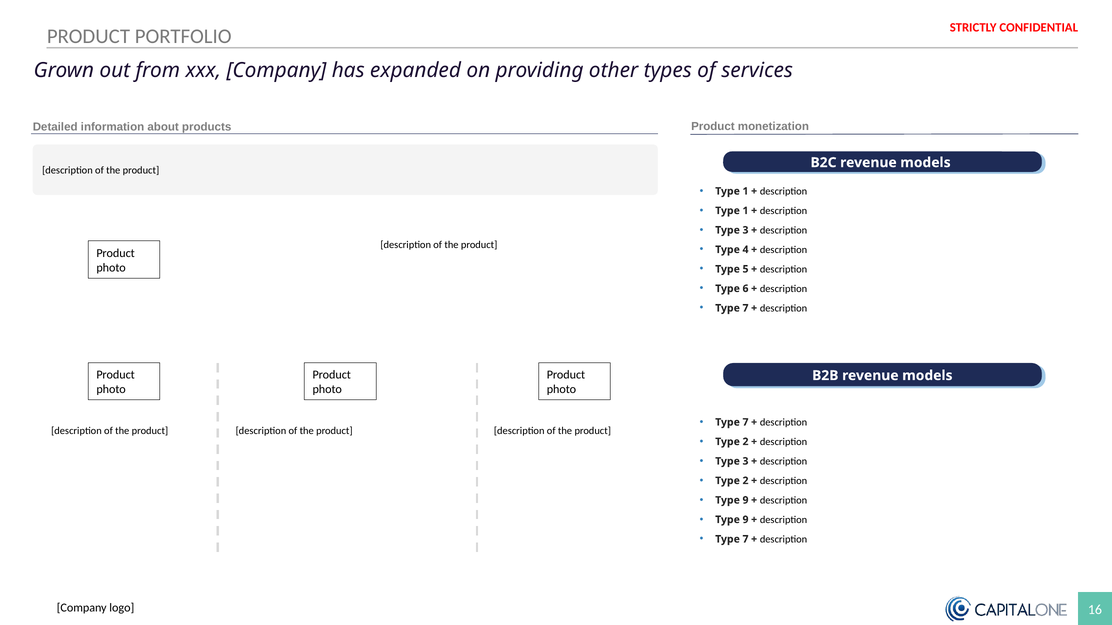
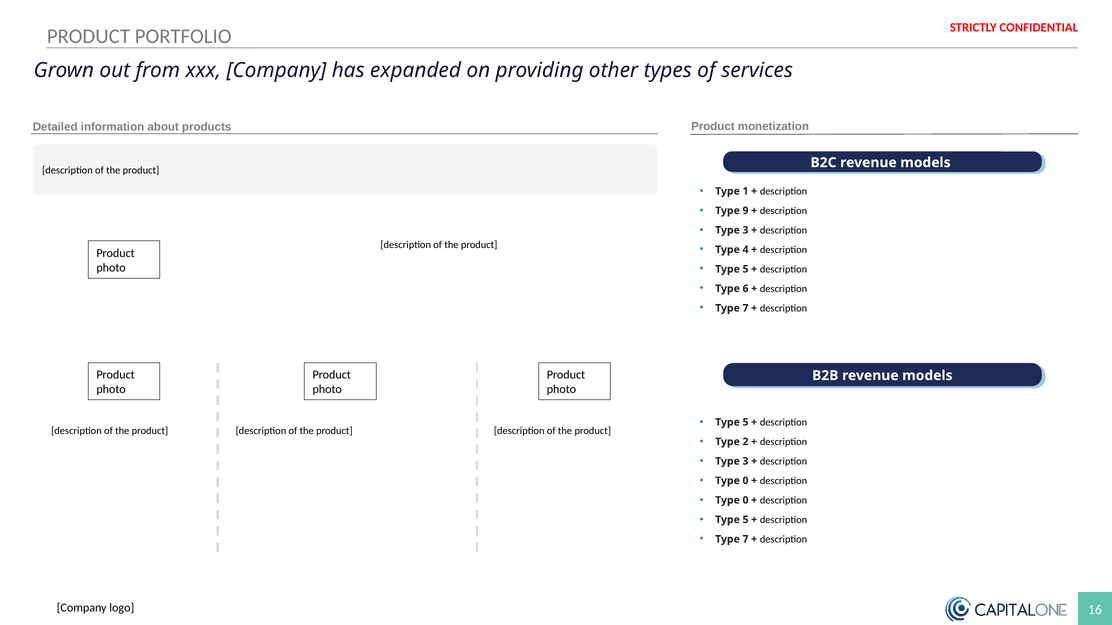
1: 1 -> 9 (746, 211)
7: 7 -> 5 (746, 423)
2: 2 -> 0 (746, 481)
9: 9 -> 0 (746, 501)
9: 9 -> 5 (746, 520)
